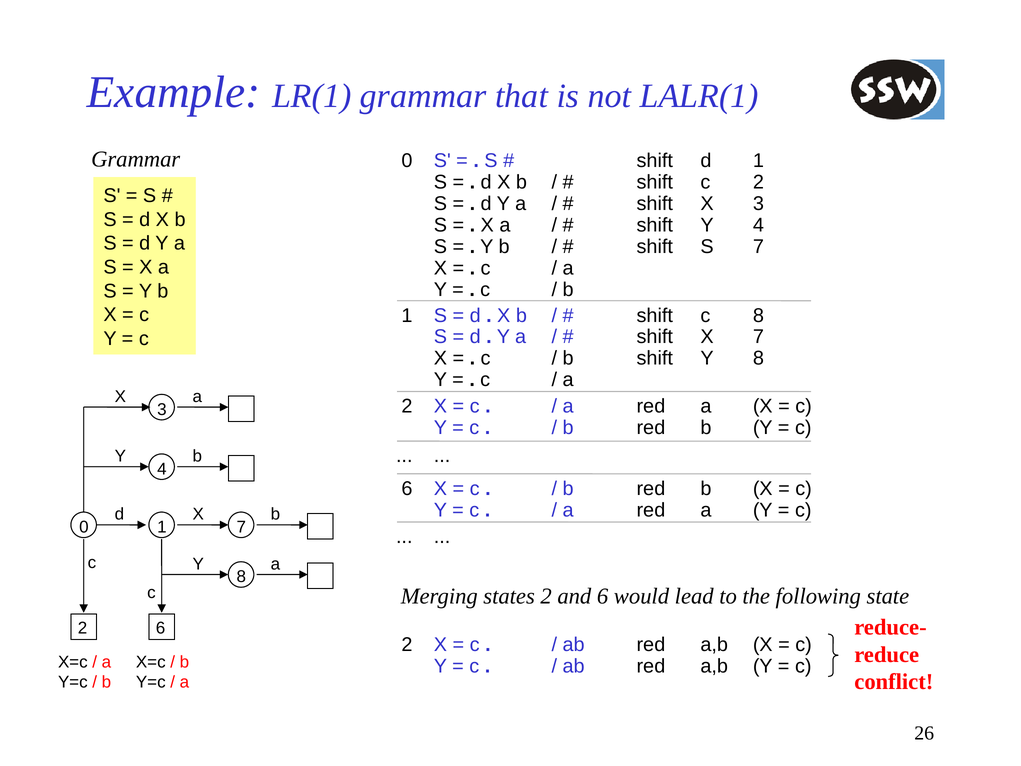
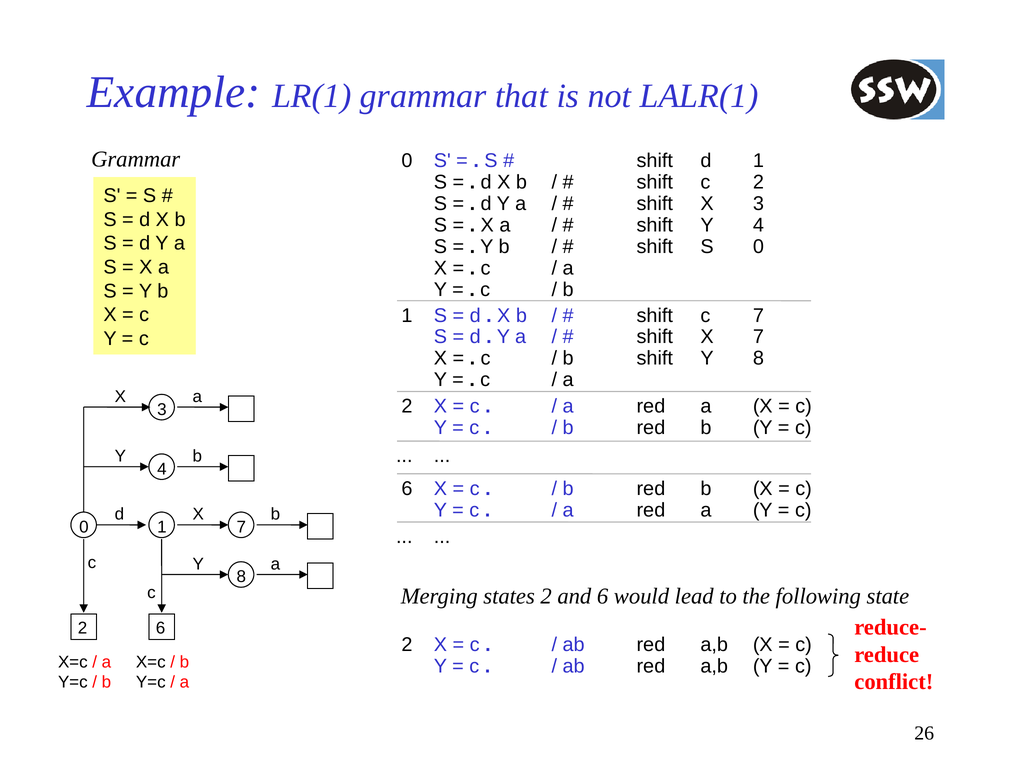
S 7: 7 -> 0 (758, 247)
c 8: 8 -> 7 (758, 315)
